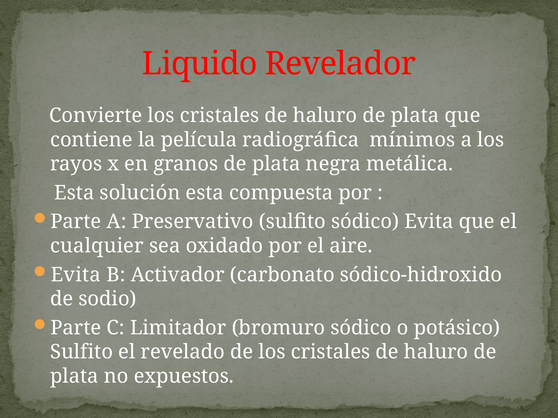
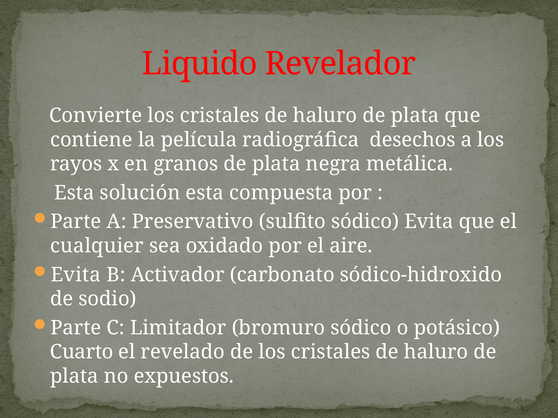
mínimos: mínimos -> desechos (413, 140)
Sulfito: Sulfito -> Cuarto (82, 352)
